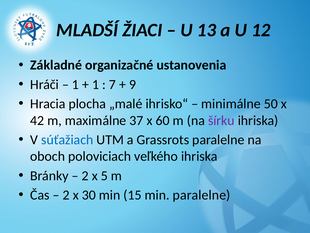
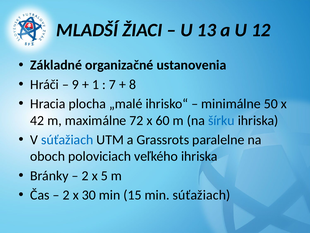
1: 1 -> 9 (75, 84)
9: 9 -> 8 (133, 84)
37: 37 -> 72 (136, 120)
šírku colour: purple -> blue (221, 120)
min paralelne: paralelne -> súťažiach (202, 195)
